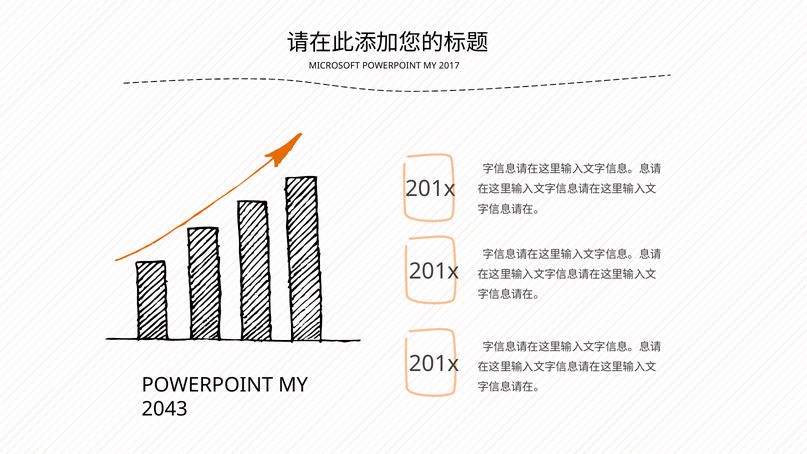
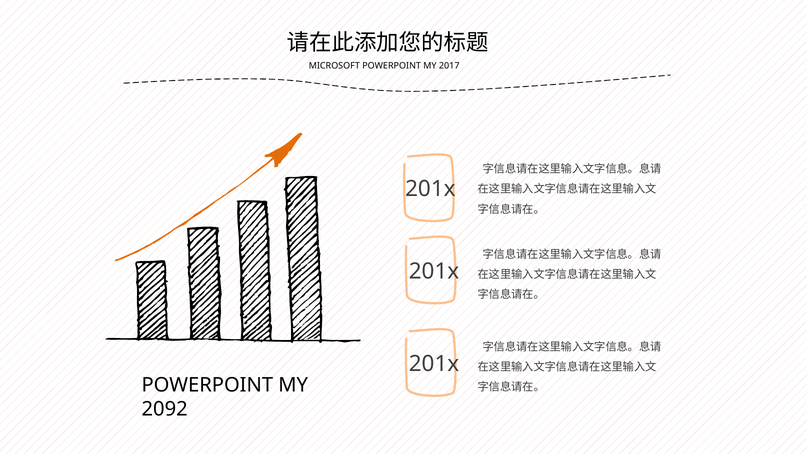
2043: 2043 -> 2092 (165, 409)
